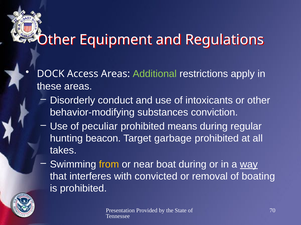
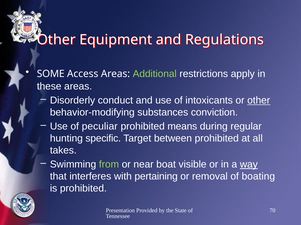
DOCK: DOCK -> SOME (51, 74)
other underline: none -> present (259, 101)
beacon: beacon -> specific (103, 139)
garbage: garbage -> between (173, 139)
from colour: yellow -> light green (109, 165)
boat during: during -> visible (193, 165)
convicted: convicted -> pertaining (156, 177)
